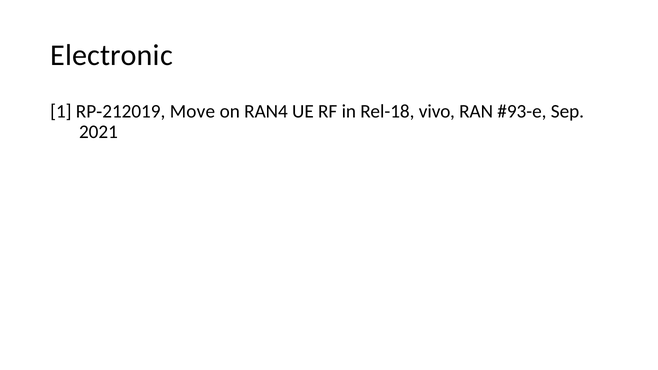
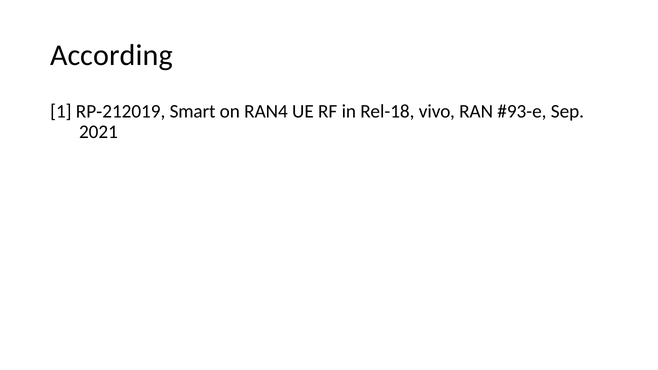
Electronic: Electronic -> According (111, 55)
Move: Move -> Smart (193, 111)
